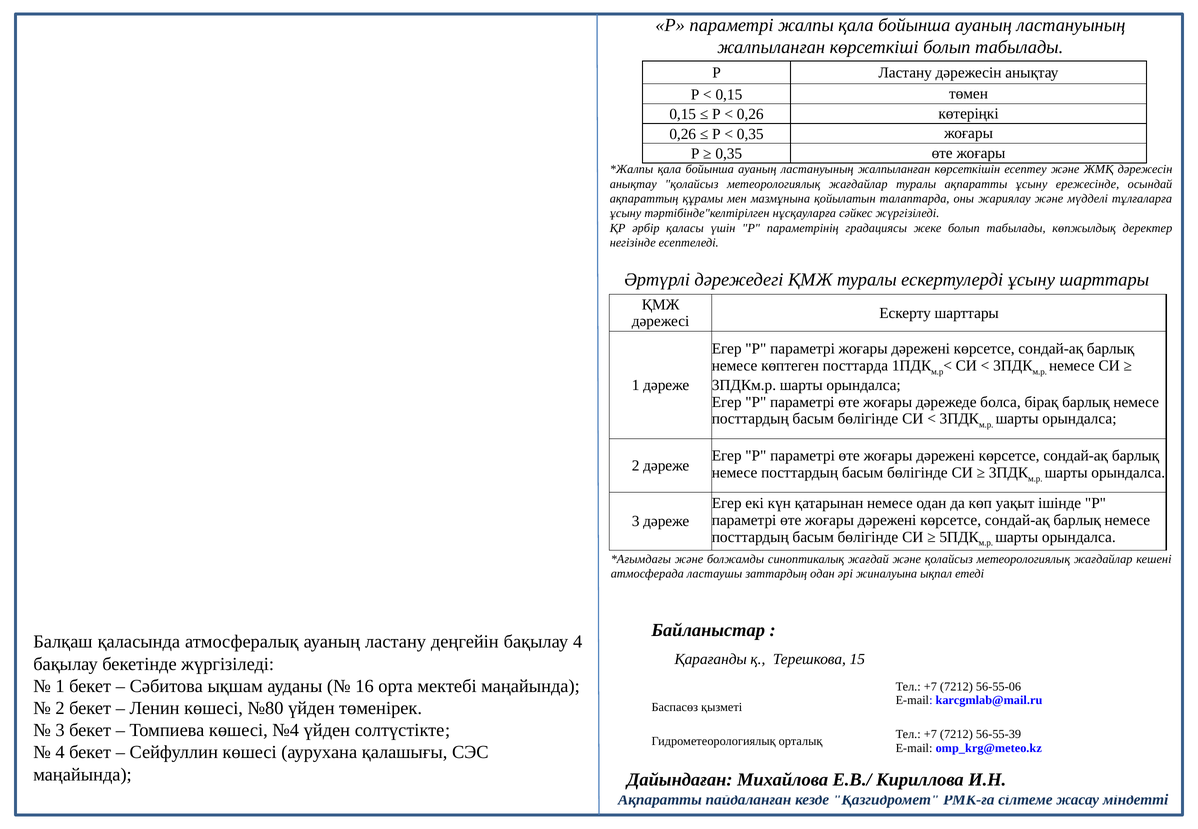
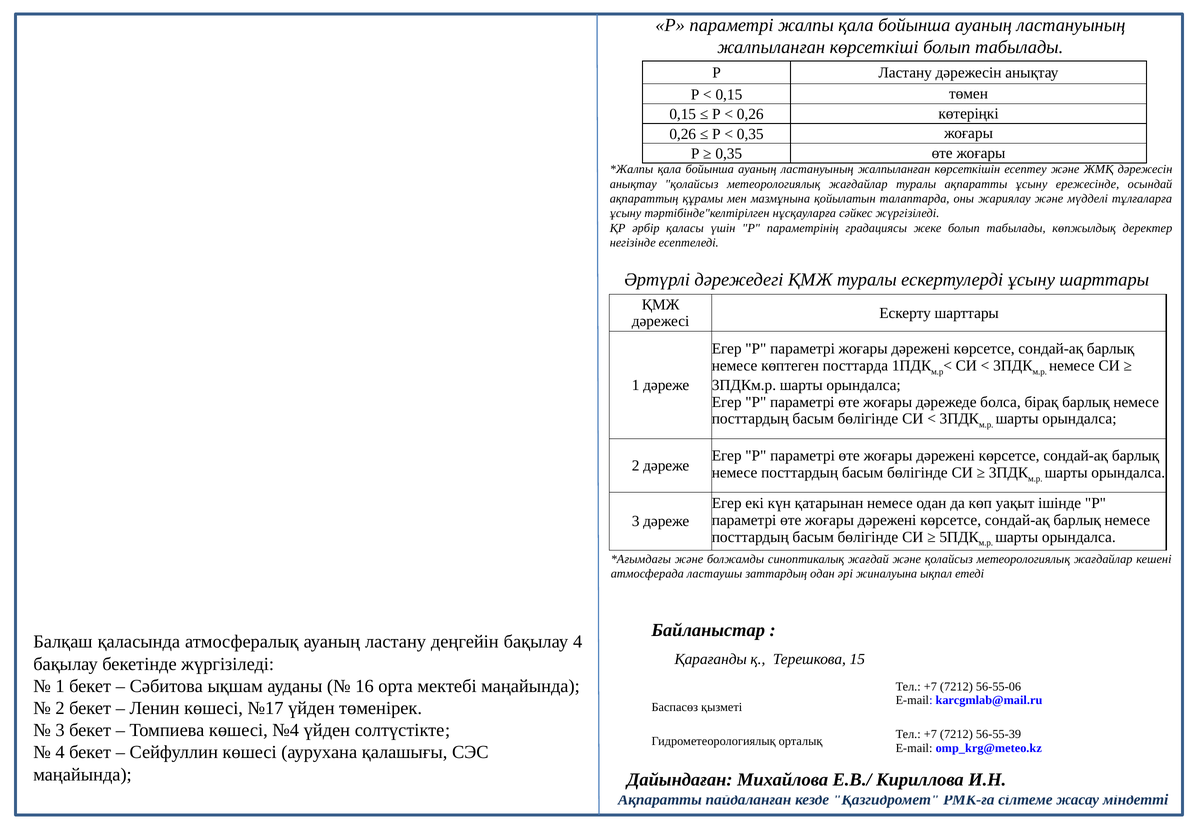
№80: №80 -> №17 (266, 708)
